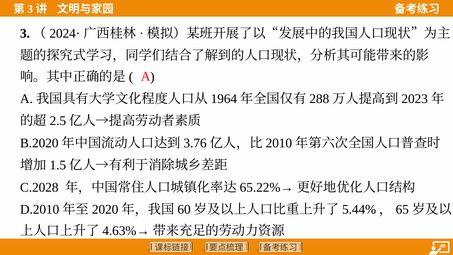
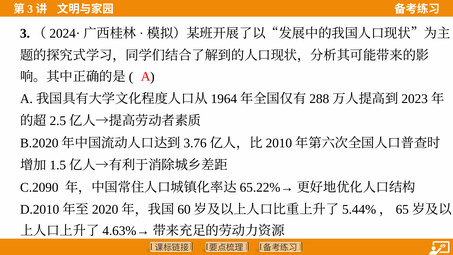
C.2028: C.2028 -> C.2090 (39, 187)
